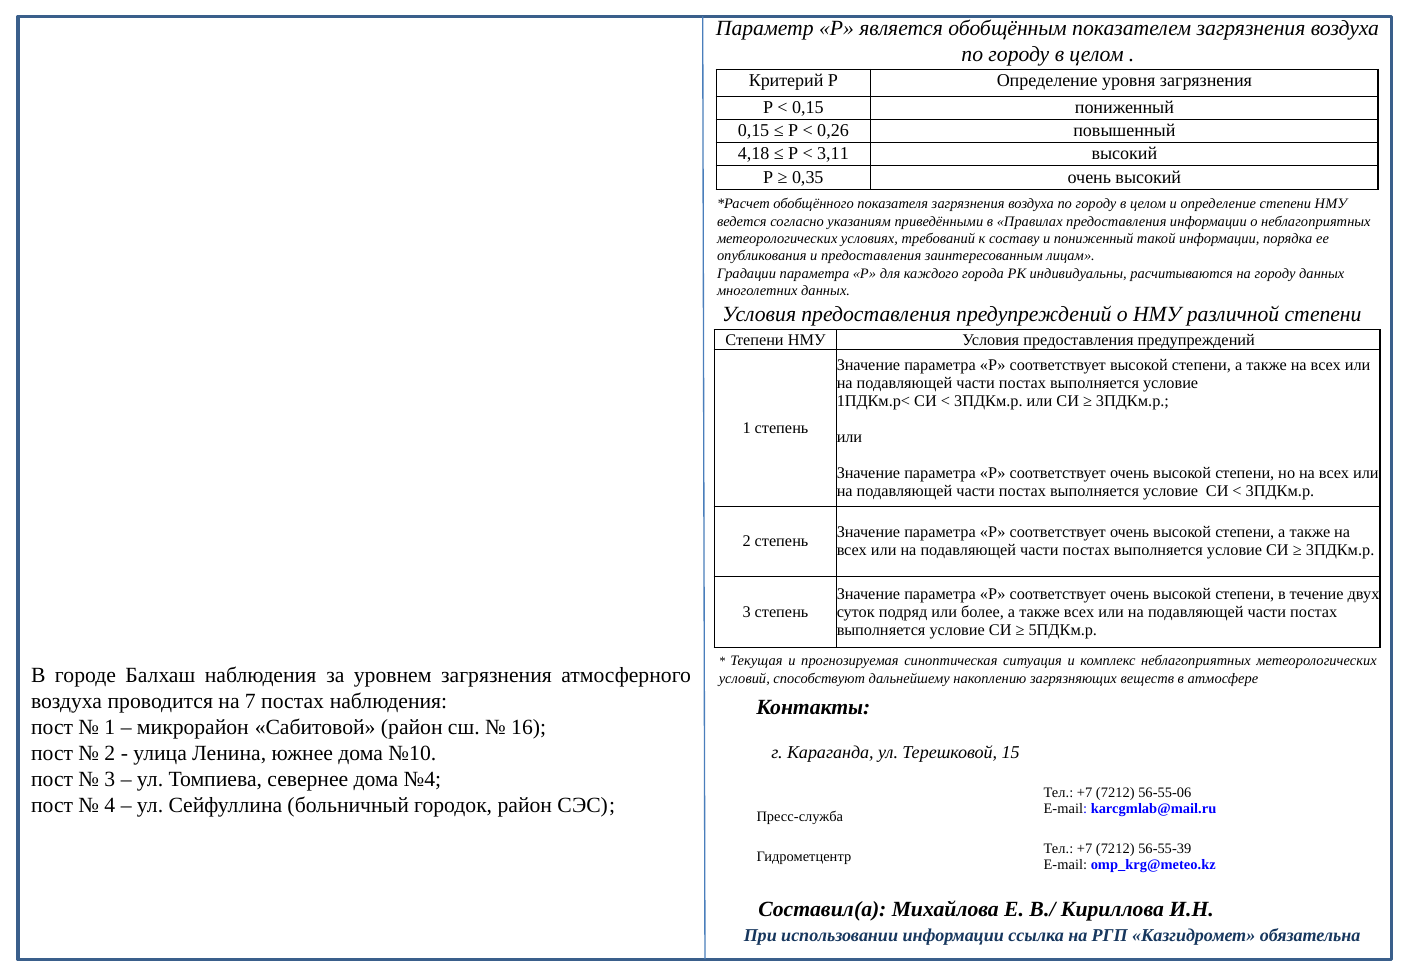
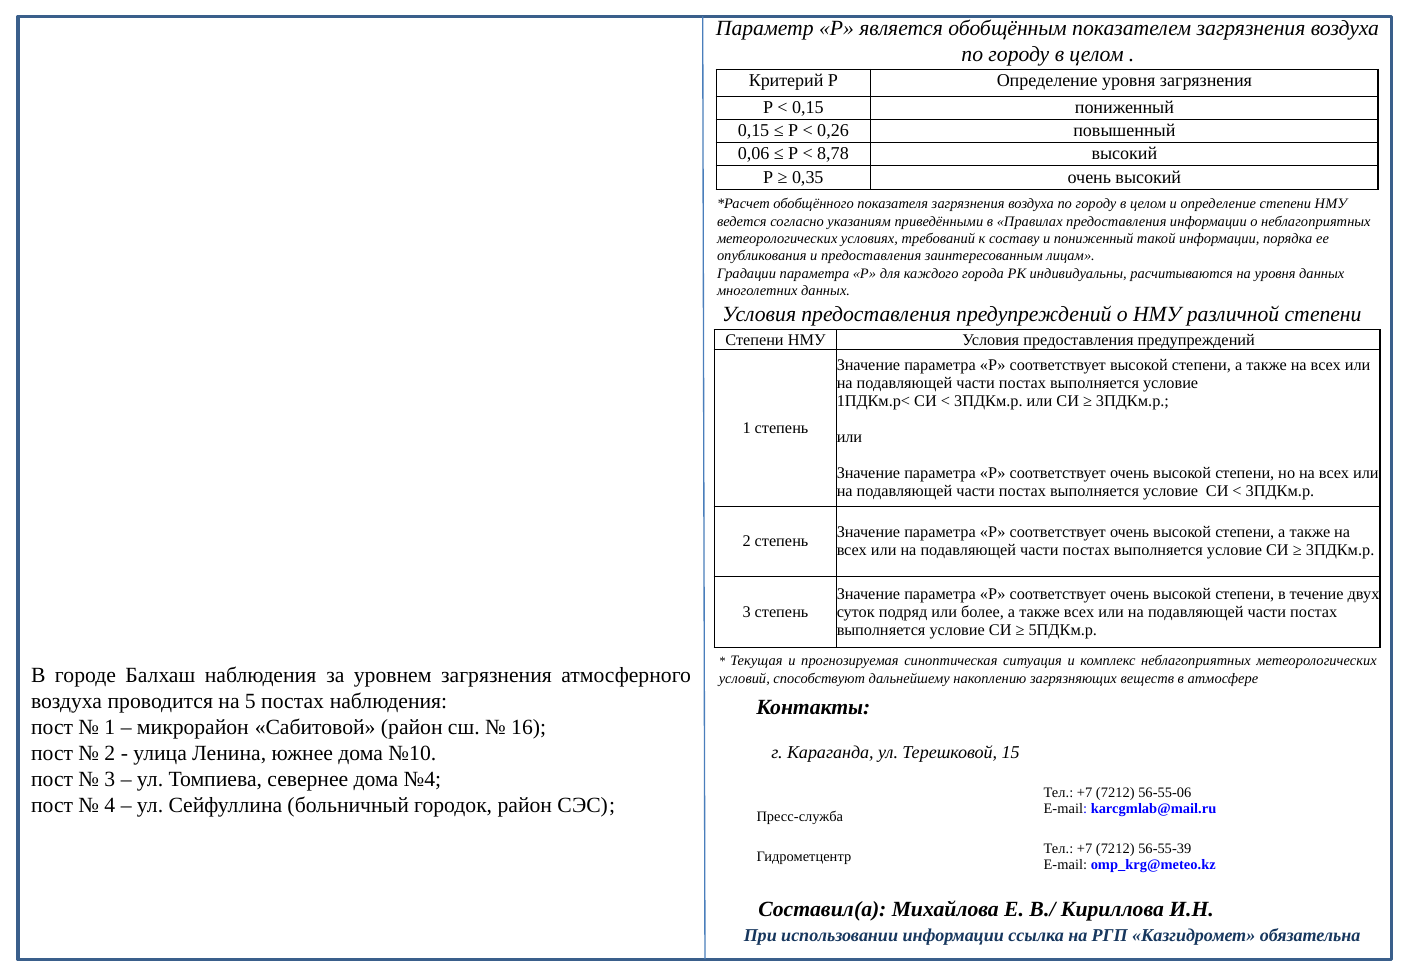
4,18: 4,18 -> 0,06 (754, 154)
3,11: 3,11 -> 8,78 (833, 154)
на городу: городу -> уровня (1275, 273)
7: 7 -> 5 (250, 701)
